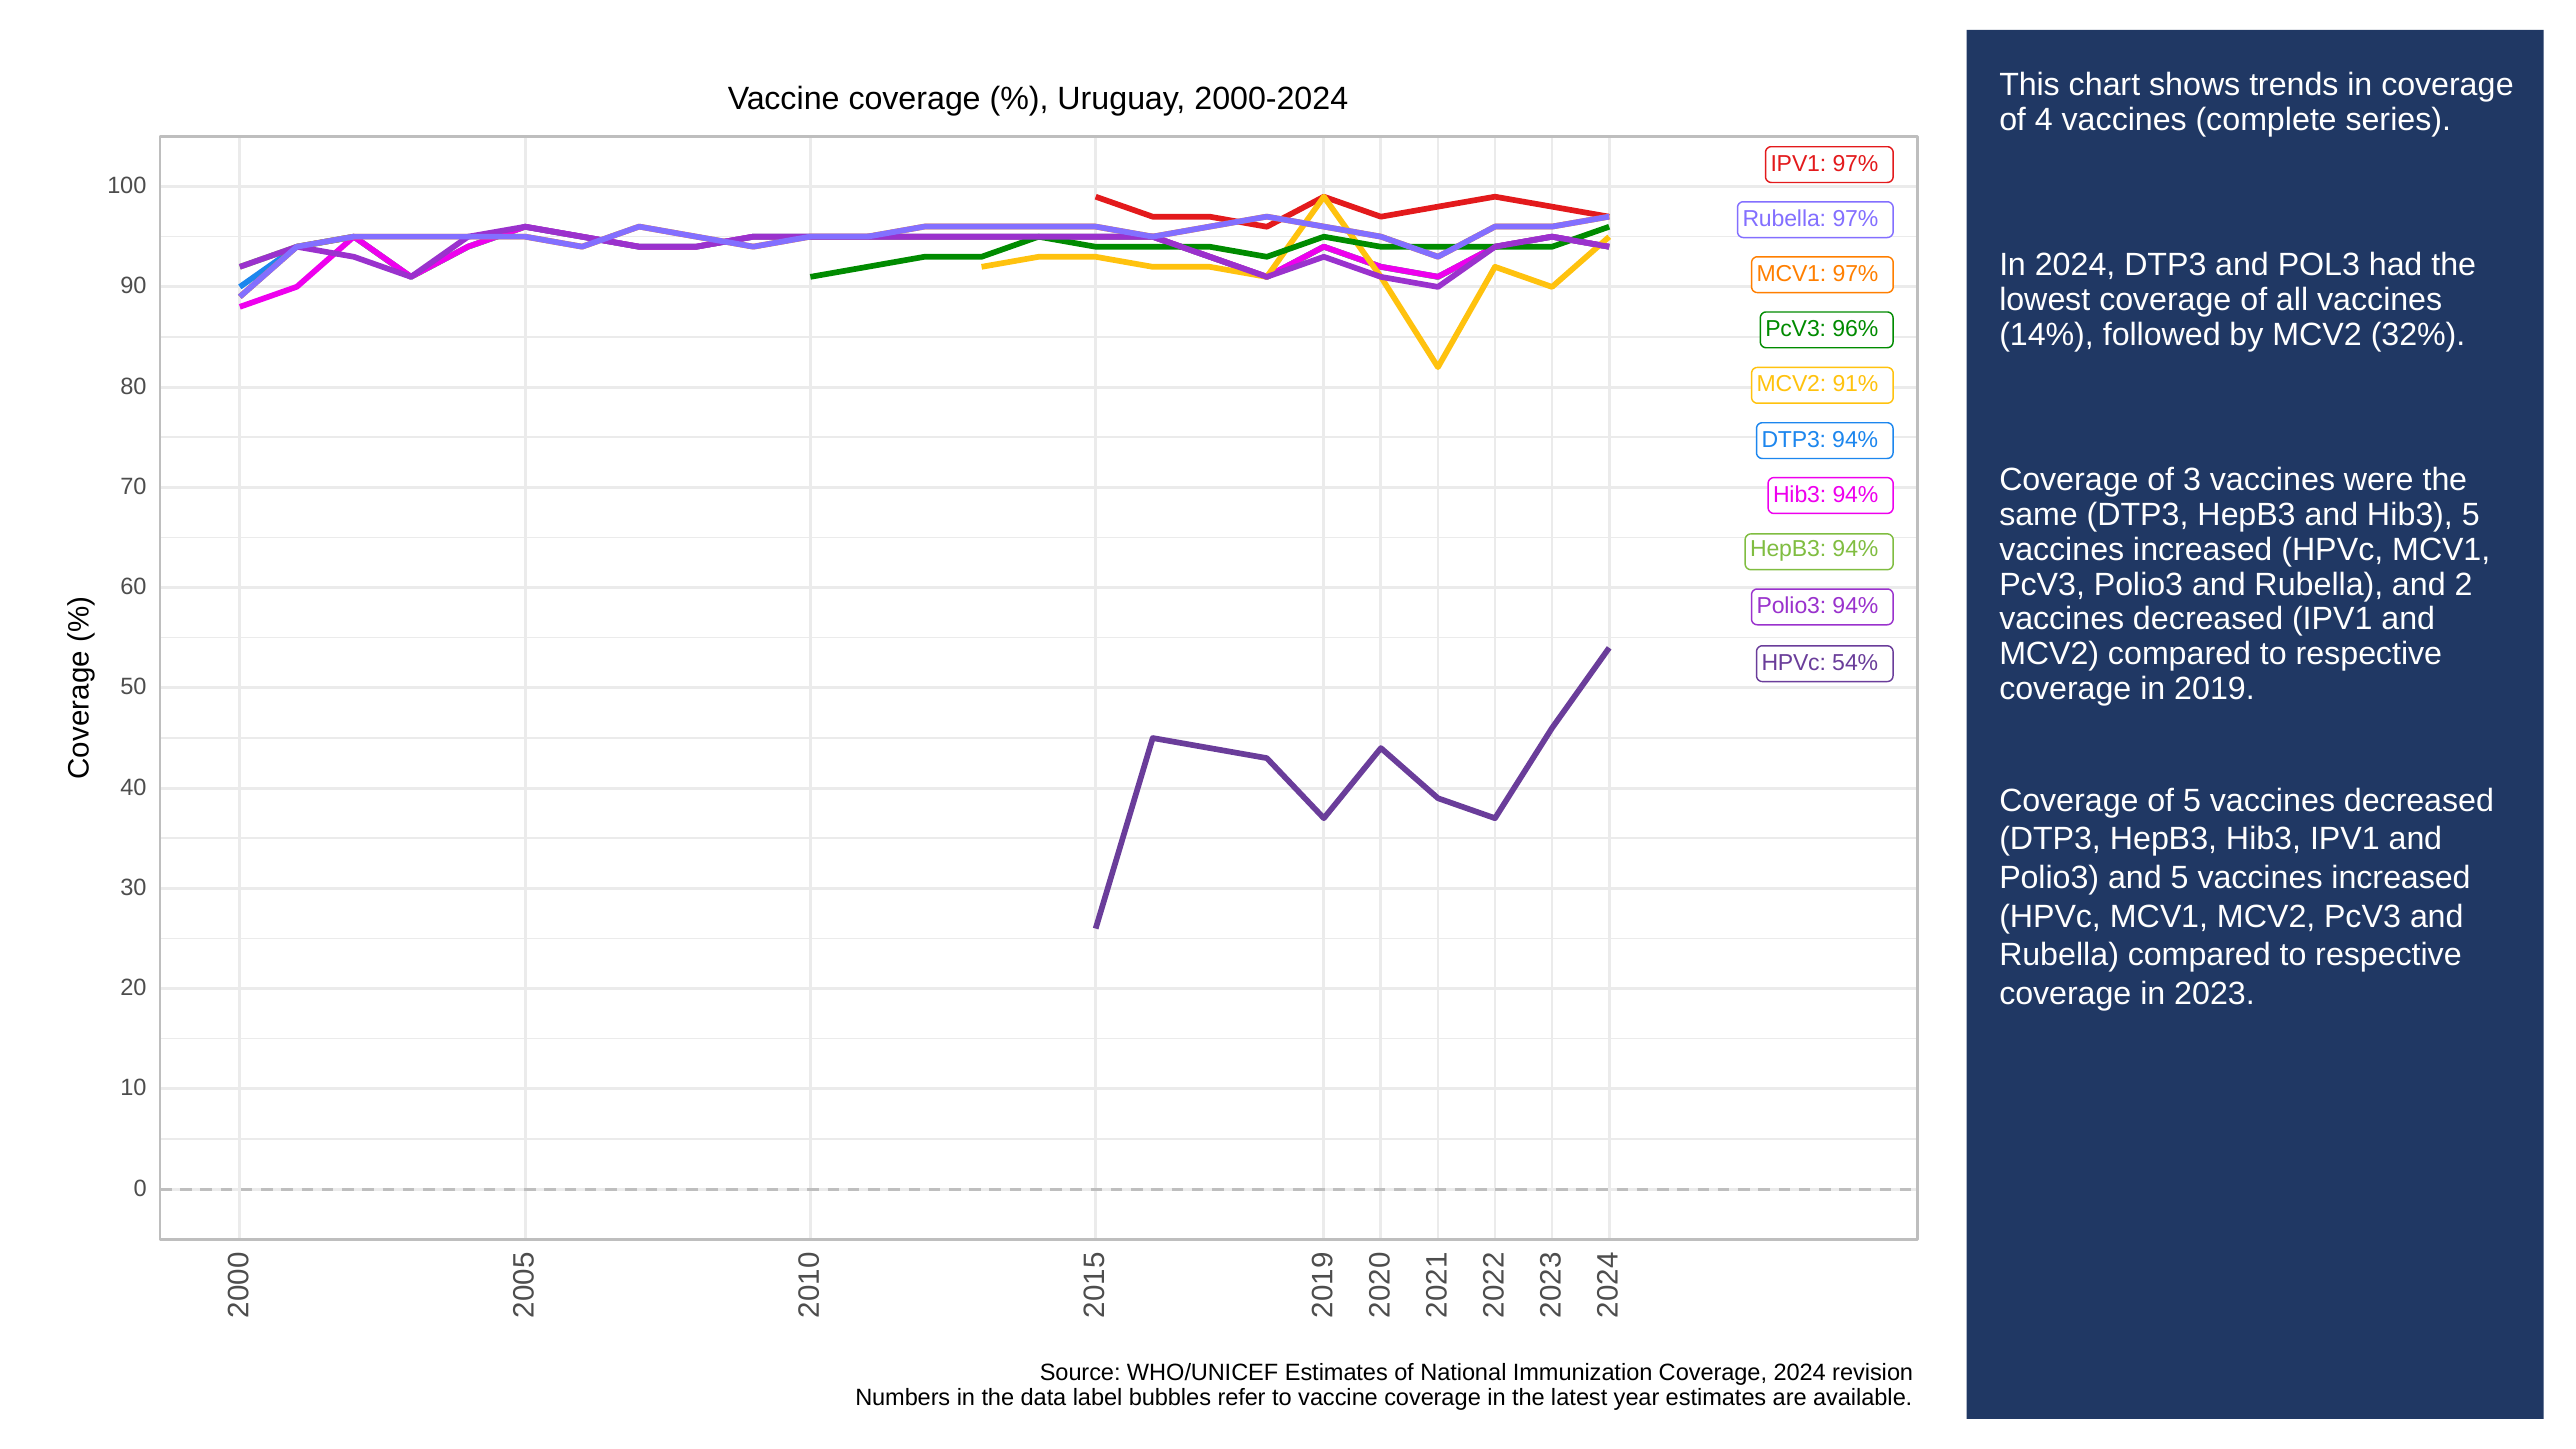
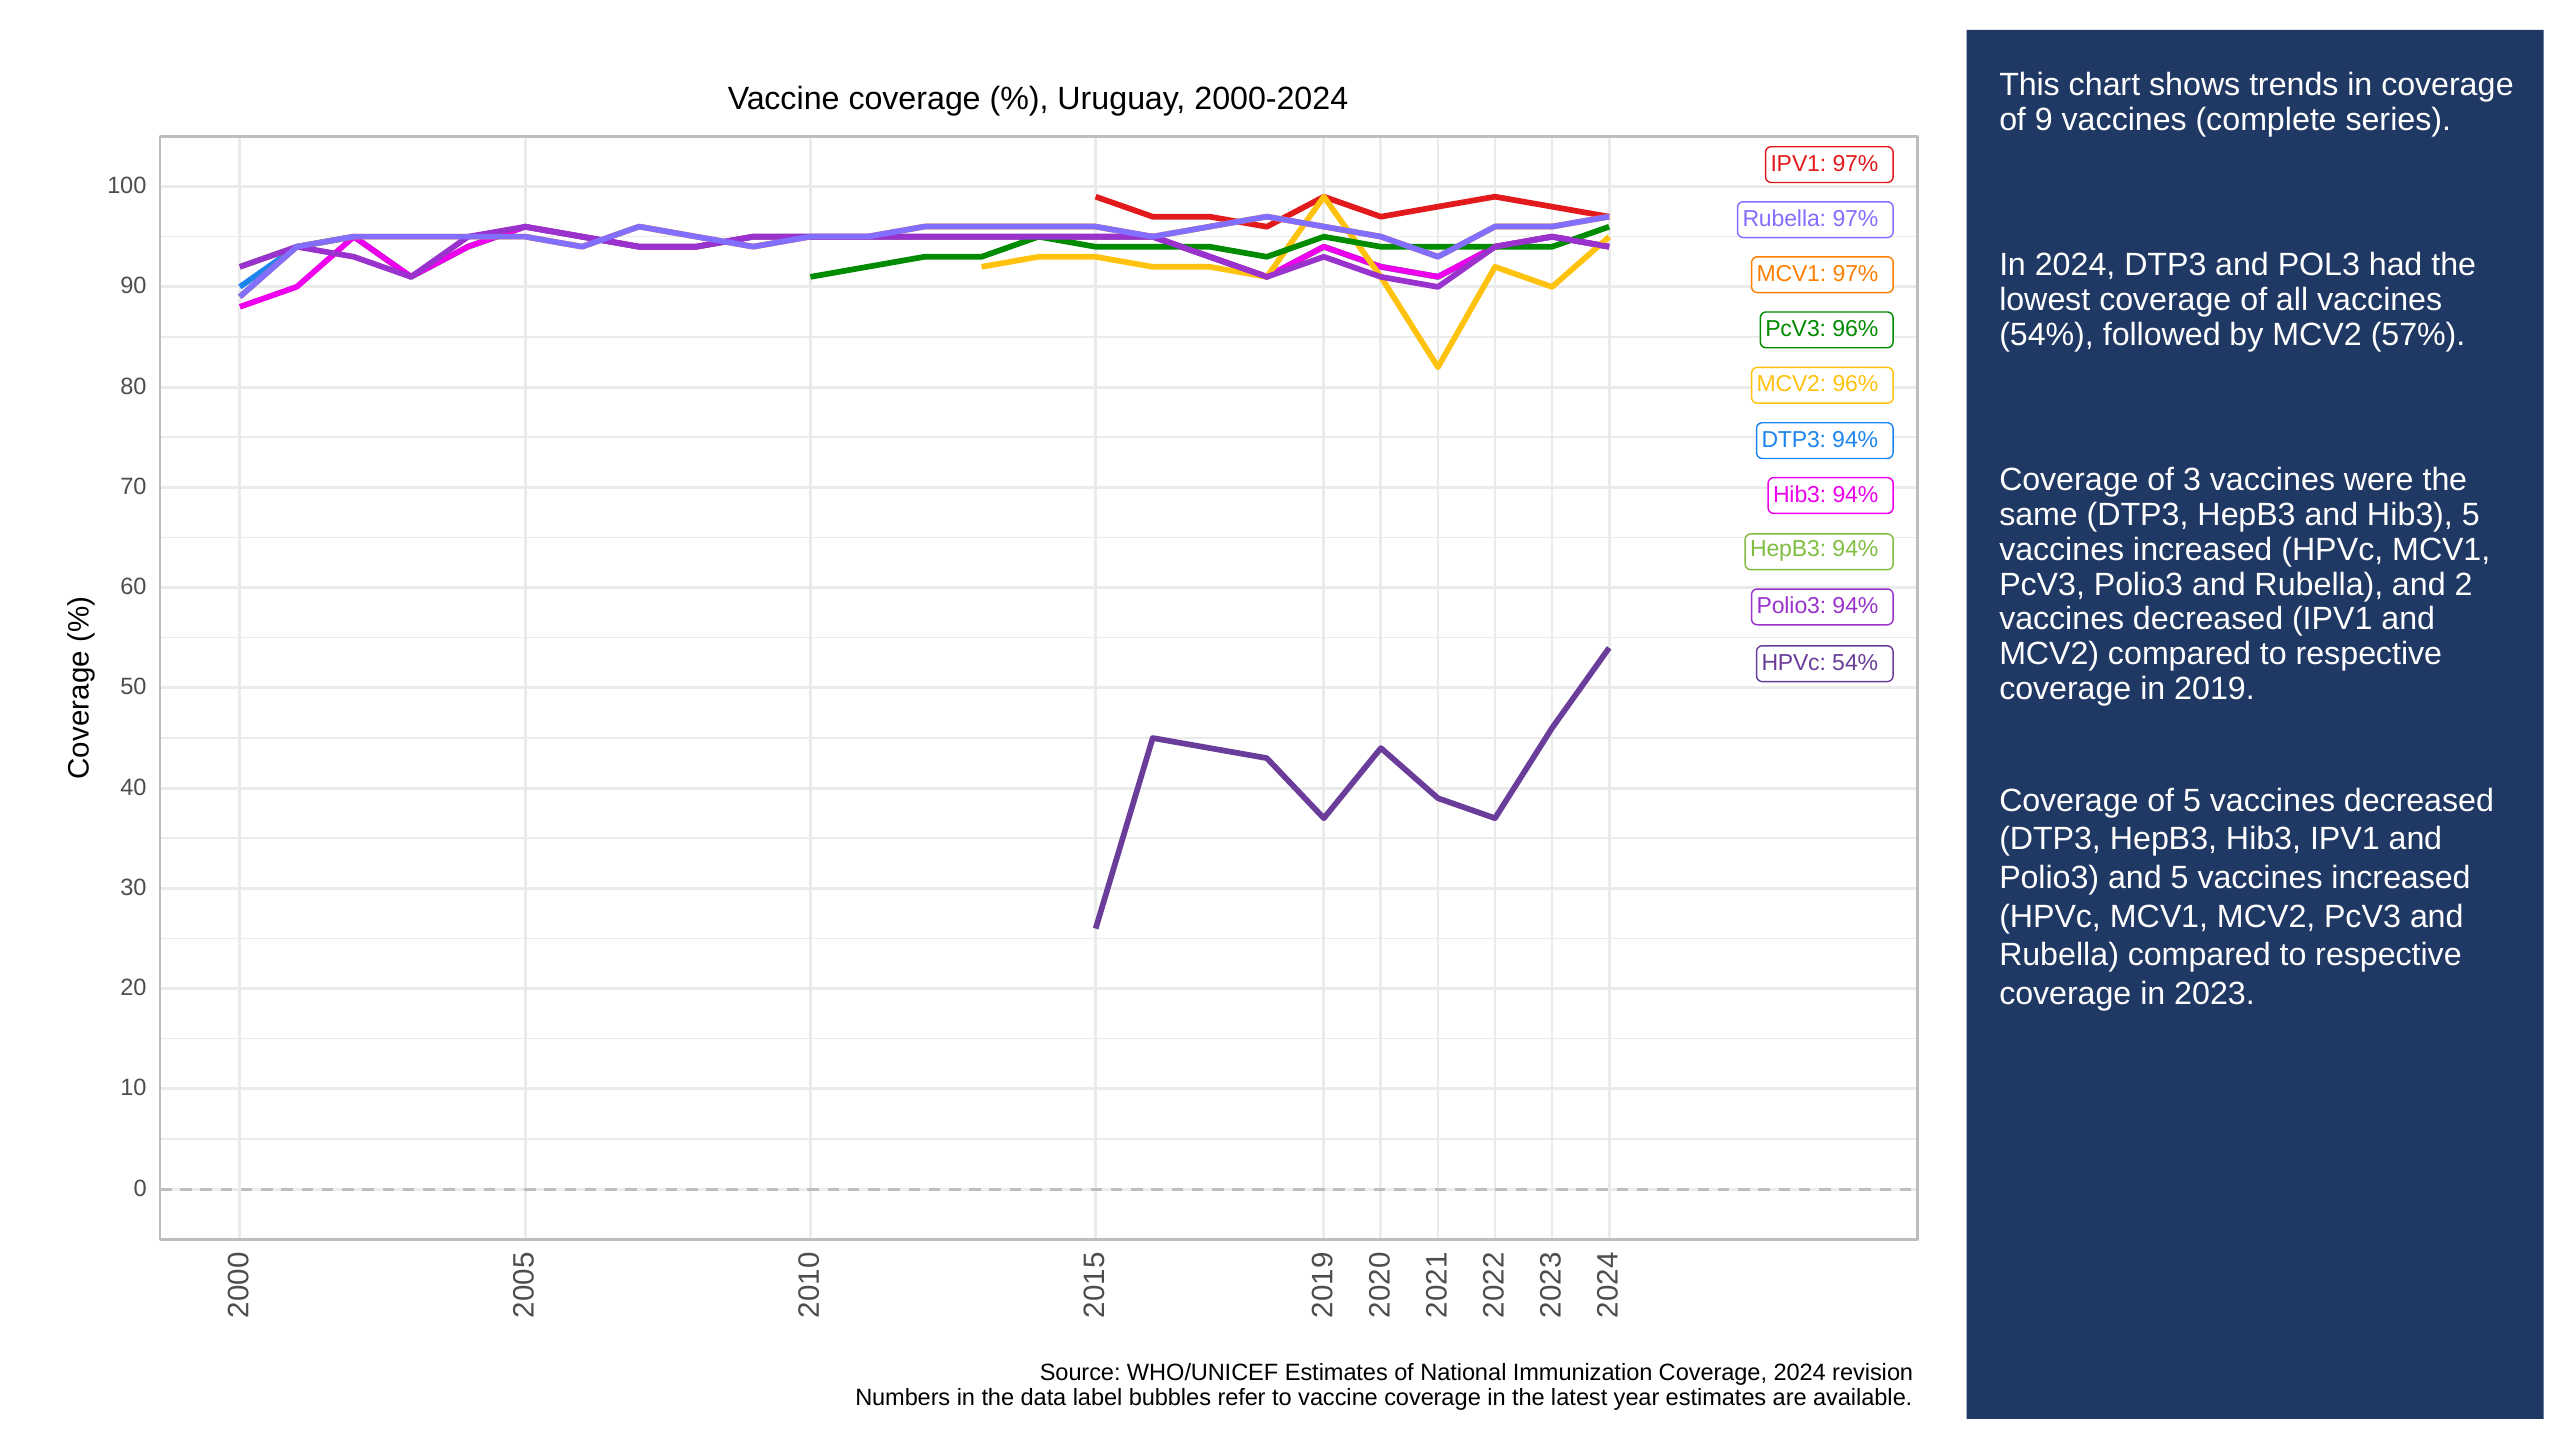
of 4: 4 -> 9 (2044, 119)
14%: 14% -> 54% (2047, 335)
32%: 32% -> 57% (2418, 335)
MCV2 91%: 91% -> 96% (1855, 384)
